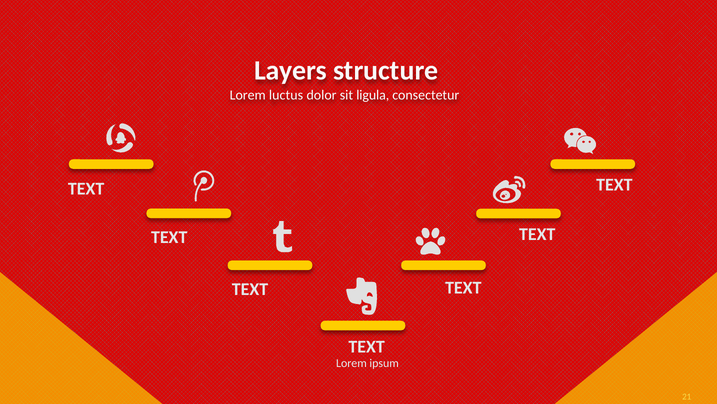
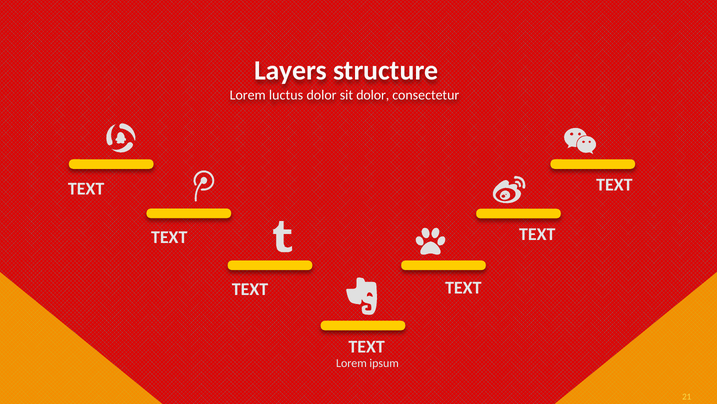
sit ligula: ligula -> dolor (373, 95)
